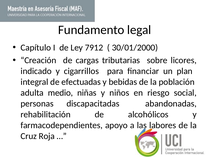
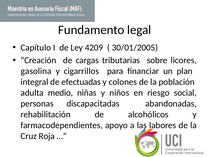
7912: 7912 -> 4209 (94, 48)
30/01/2000: 30/01/2000 -> 30/01/2005 (135, 48)
indicado: indicado -> gasolina (36, 71)
bebidas: bebidas -> colones (123, 82)
